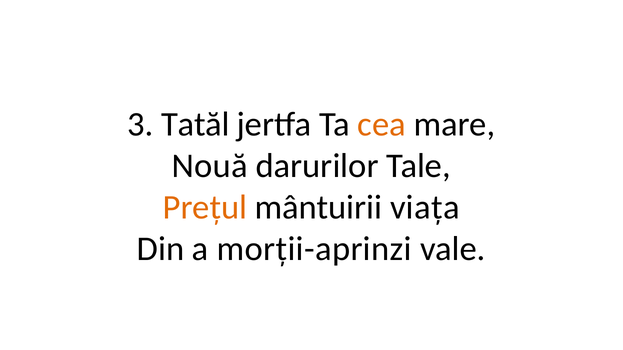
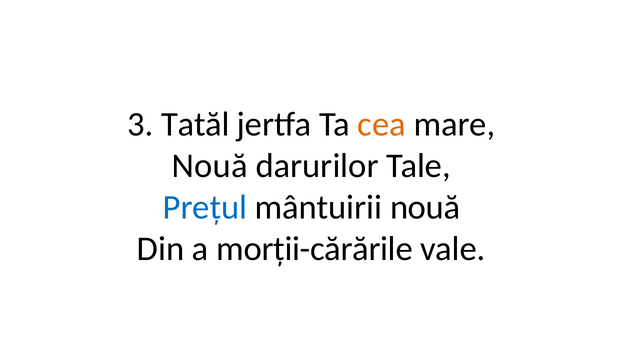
Prețul colour: orange -> blue (205, 208)
mântuirii viața: viața -> nouă (425, 208)
morții-aprinzi: morții-aprinzi -> morții-cărările (315, 249)
